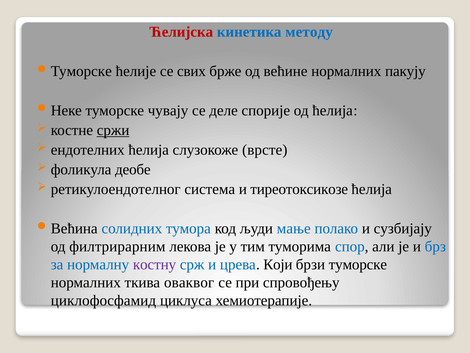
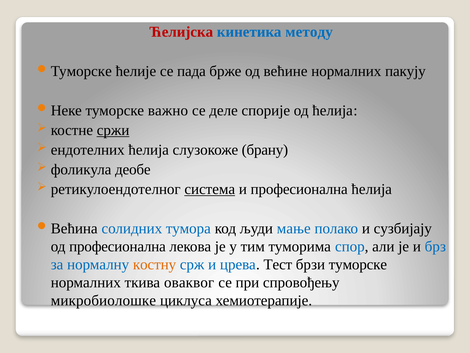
свих: свих -> пада (191, 71)
чувају: чувају -> важно (168, 110)
врсте: врсте -> брану (265, 150)
система underline: none -> present (210, 189)
и тиреотоксикозе: тиреотоксикозе -> професионална (299, 189)
од филтрирарним: филтрирарним -> професионална (117, 246)
костну colour: purple -> orange (155, 264)
Који: Који -> Тест (278, 264)
циклофосфамид: циклофосфамид -> микробиолошке (103, 300)
